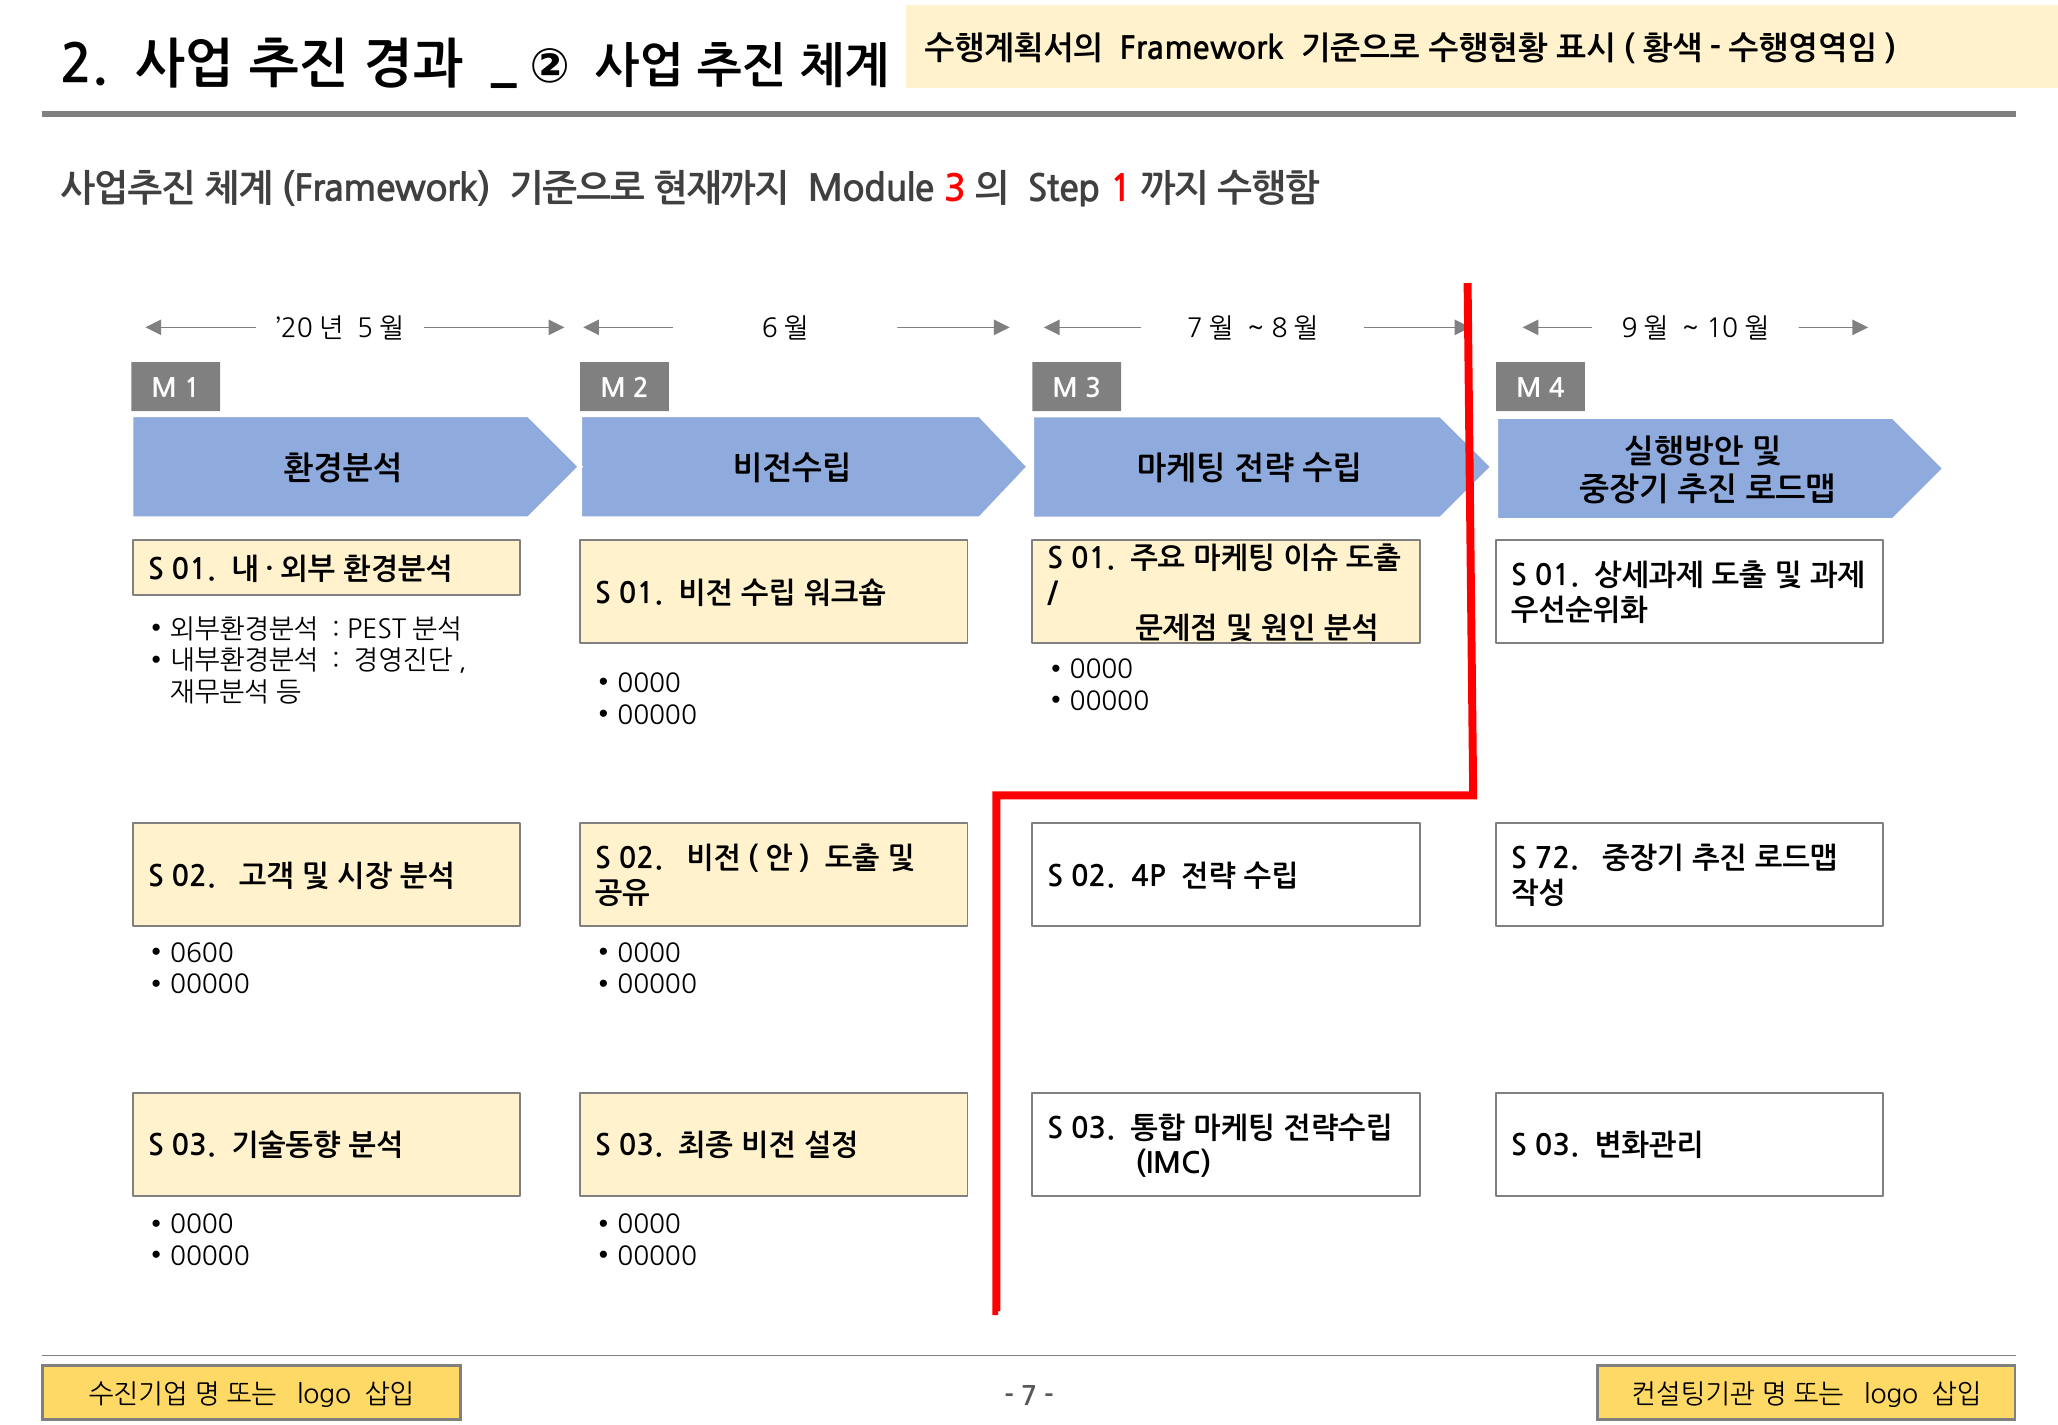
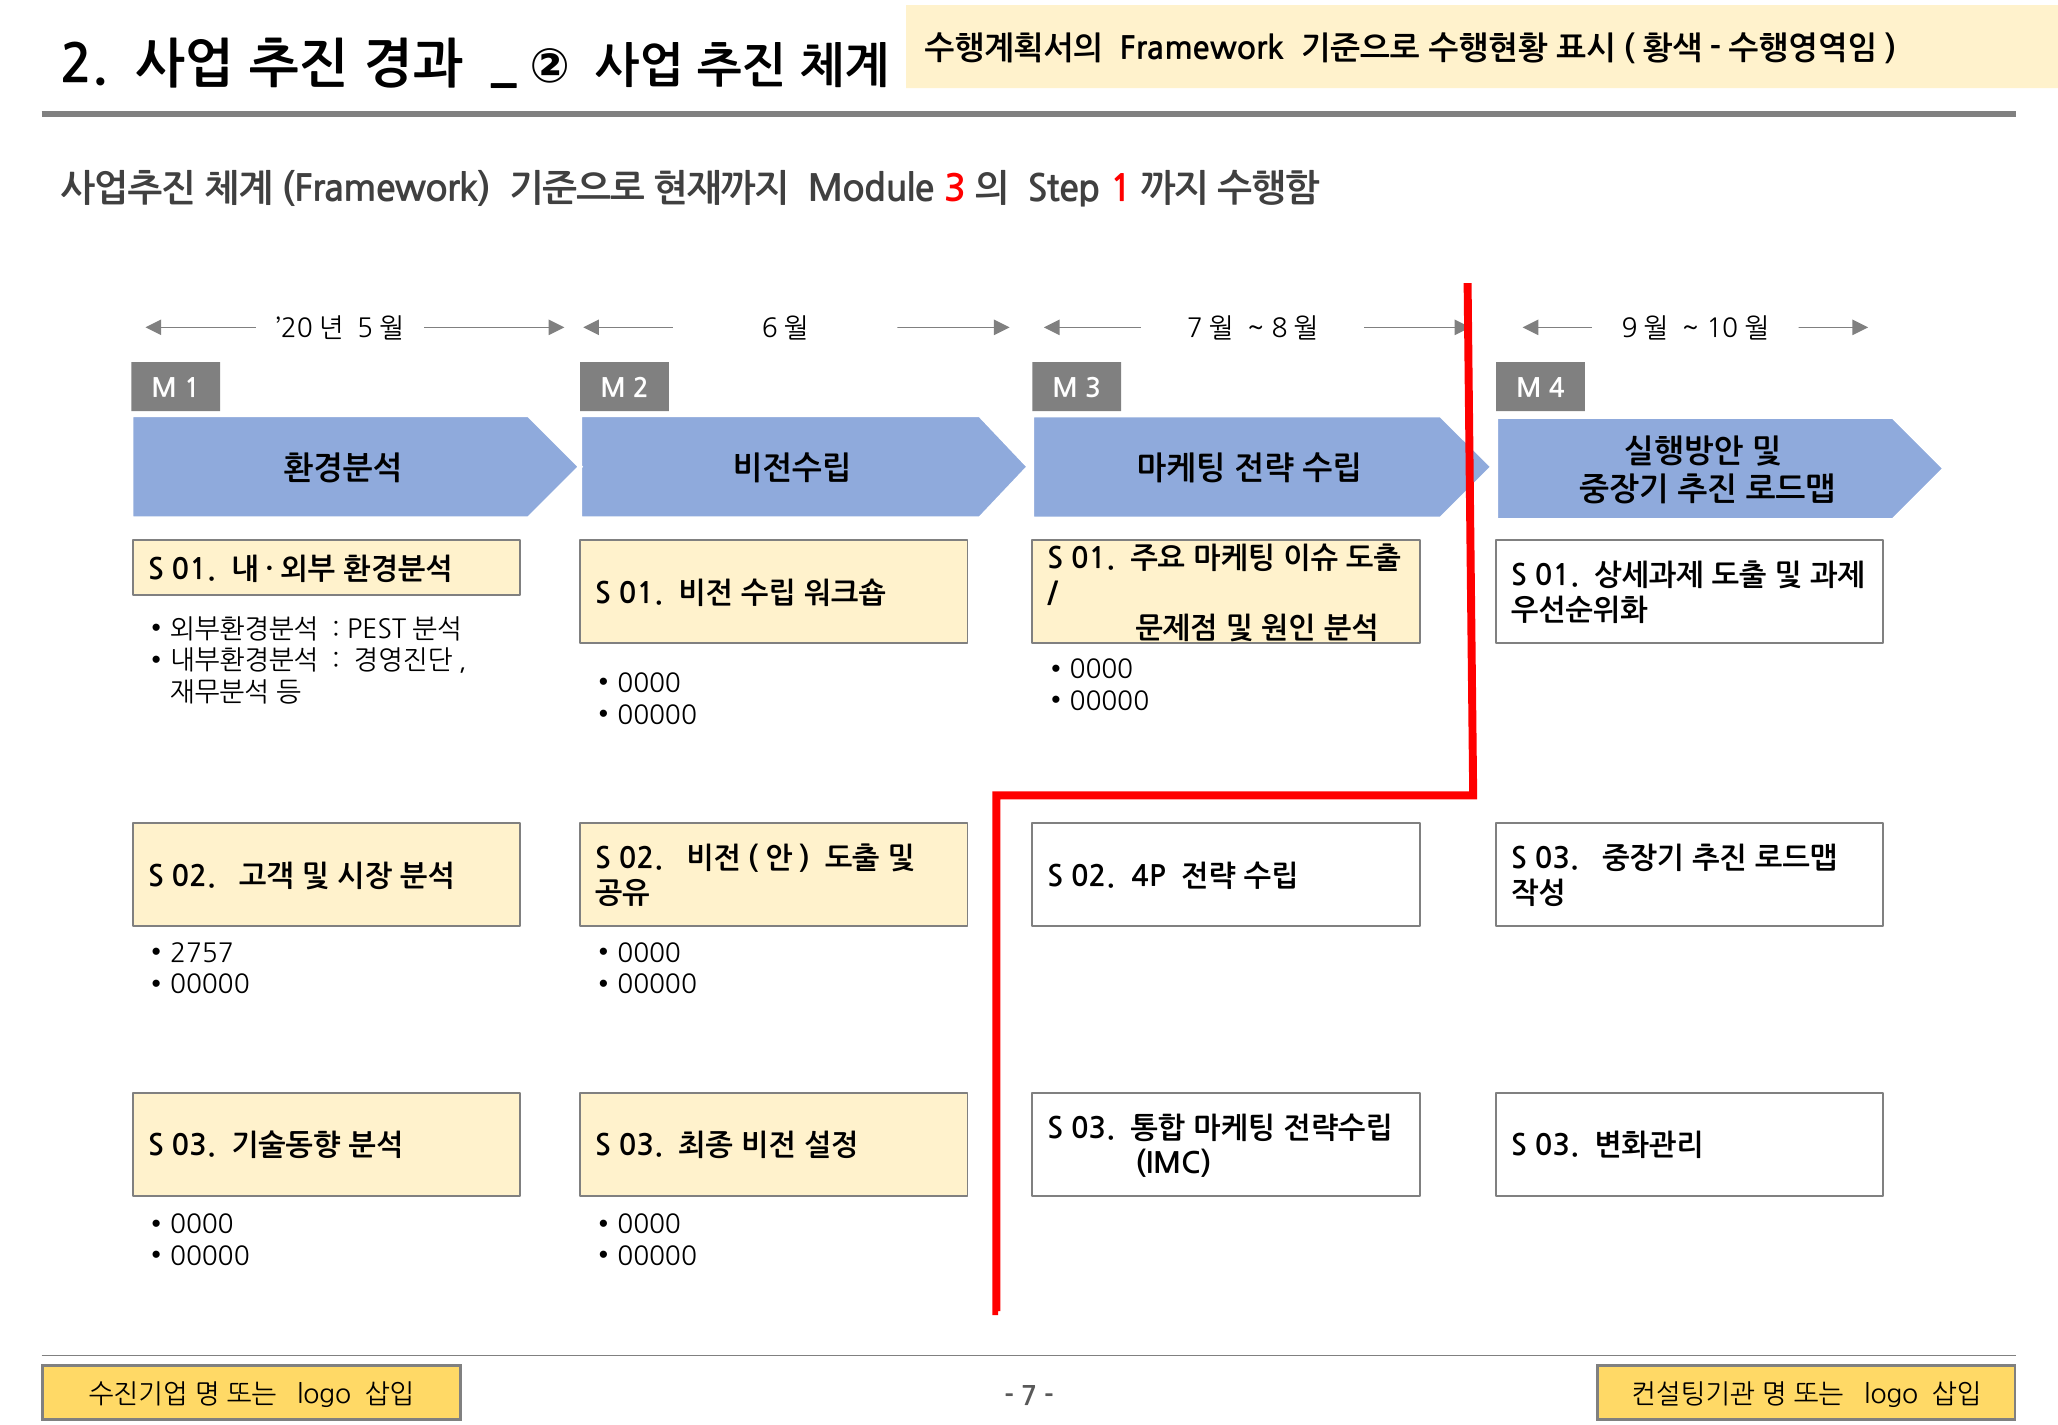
72: 72 -> 03 (1557, 859)
0600: 0600 -> 2757 (202, 953)
